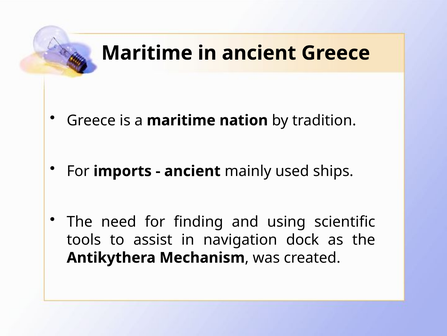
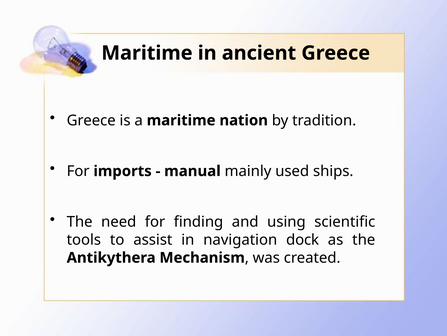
ancient: ancient -> manual (192, 171)
